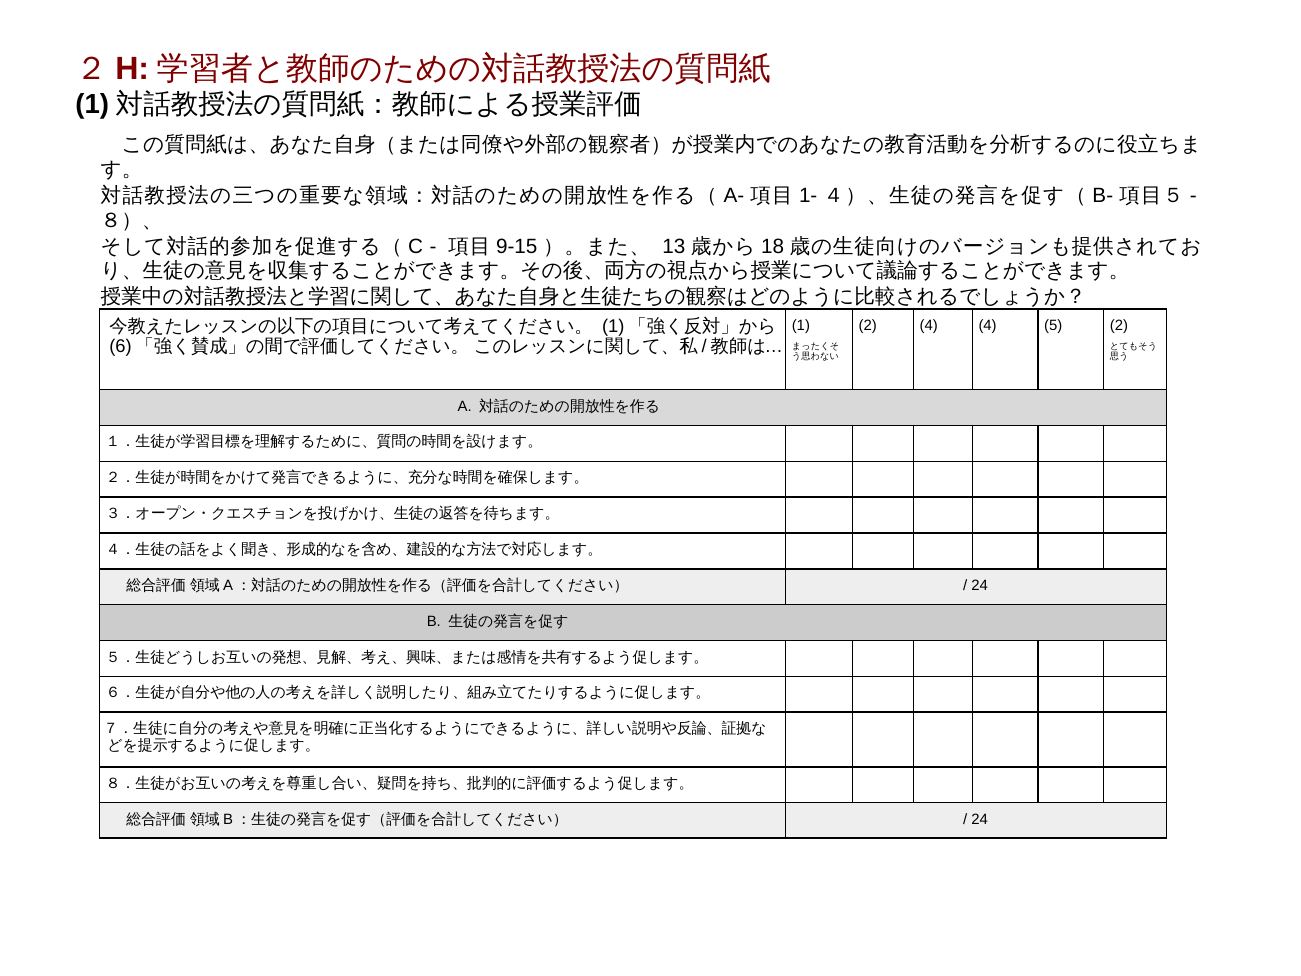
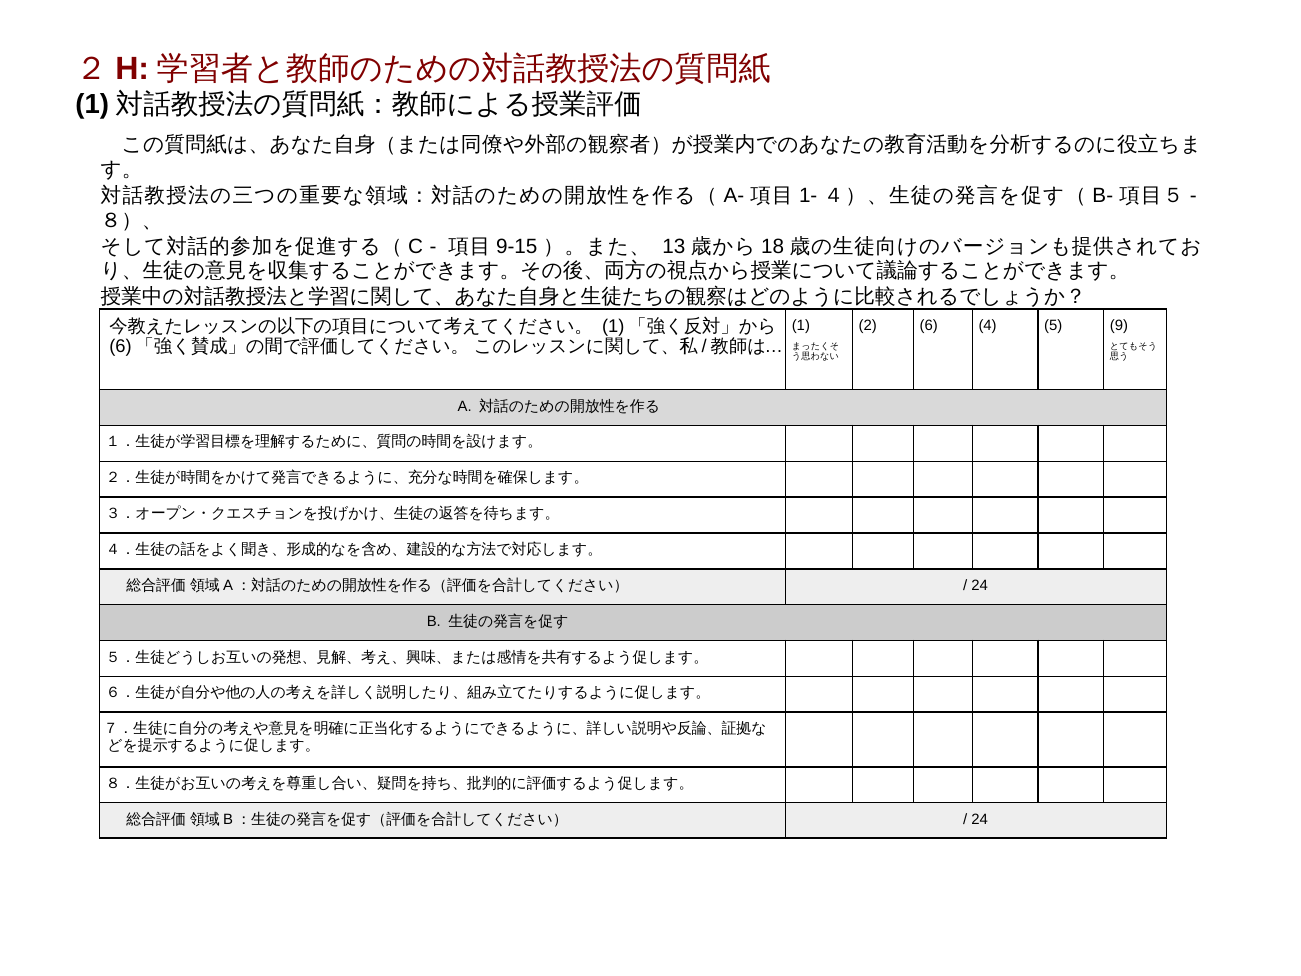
2 4: 4 -> 6 (929, 325)
5 2: 2 -> 9 (1119, 325)
